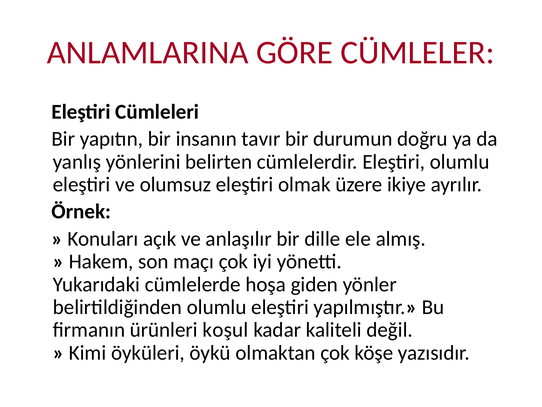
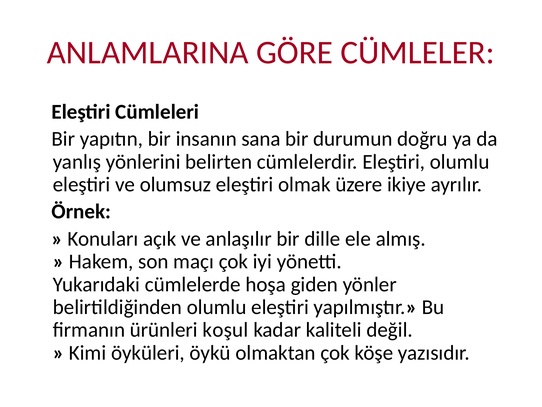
tavır: tavır -> sana (261, 139)
